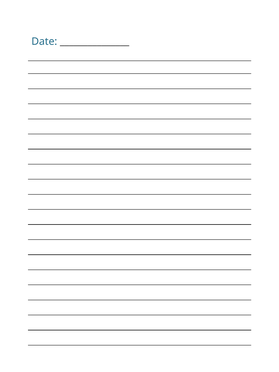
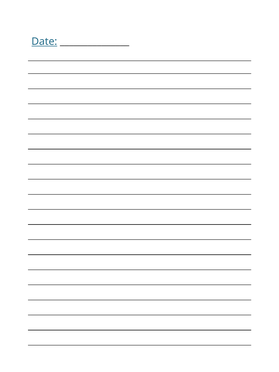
Date underline: none -> present (44, 42)
